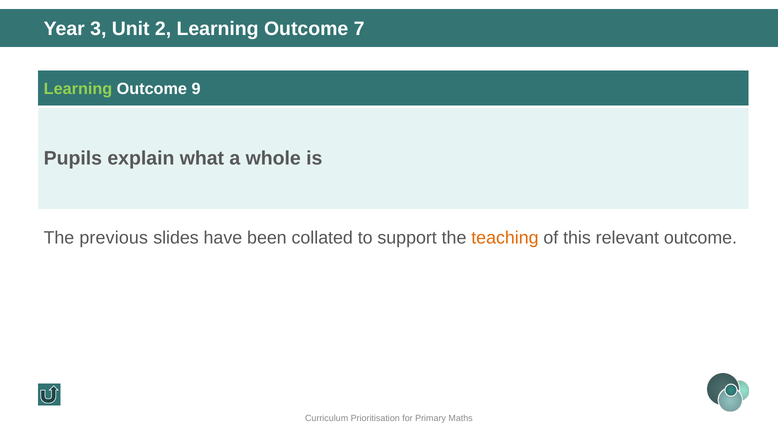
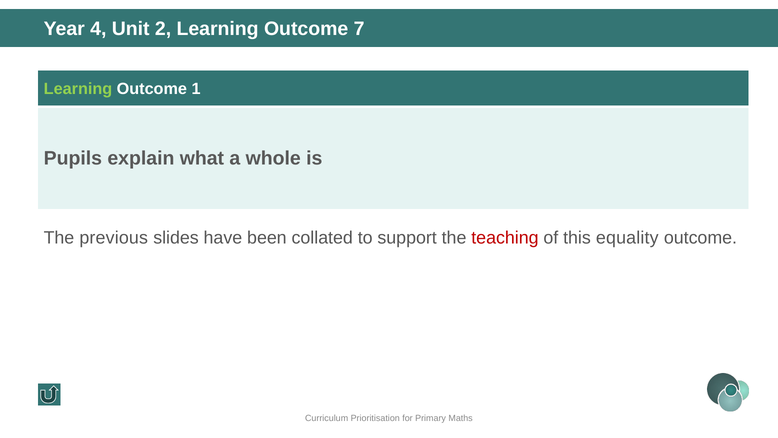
3: 3 -> 4 (98, 29)
9: 9 -> 1 (196, 89)
teaching colour: orange -> red (505, 238)
relevant: relevant -> equality (627, 238)
